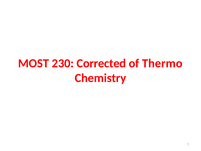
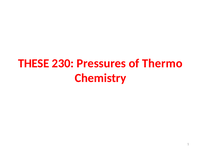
MOST: MOST -> THESE (34, 63)
Corrected: Corrected -> Pressures (101, 63)
